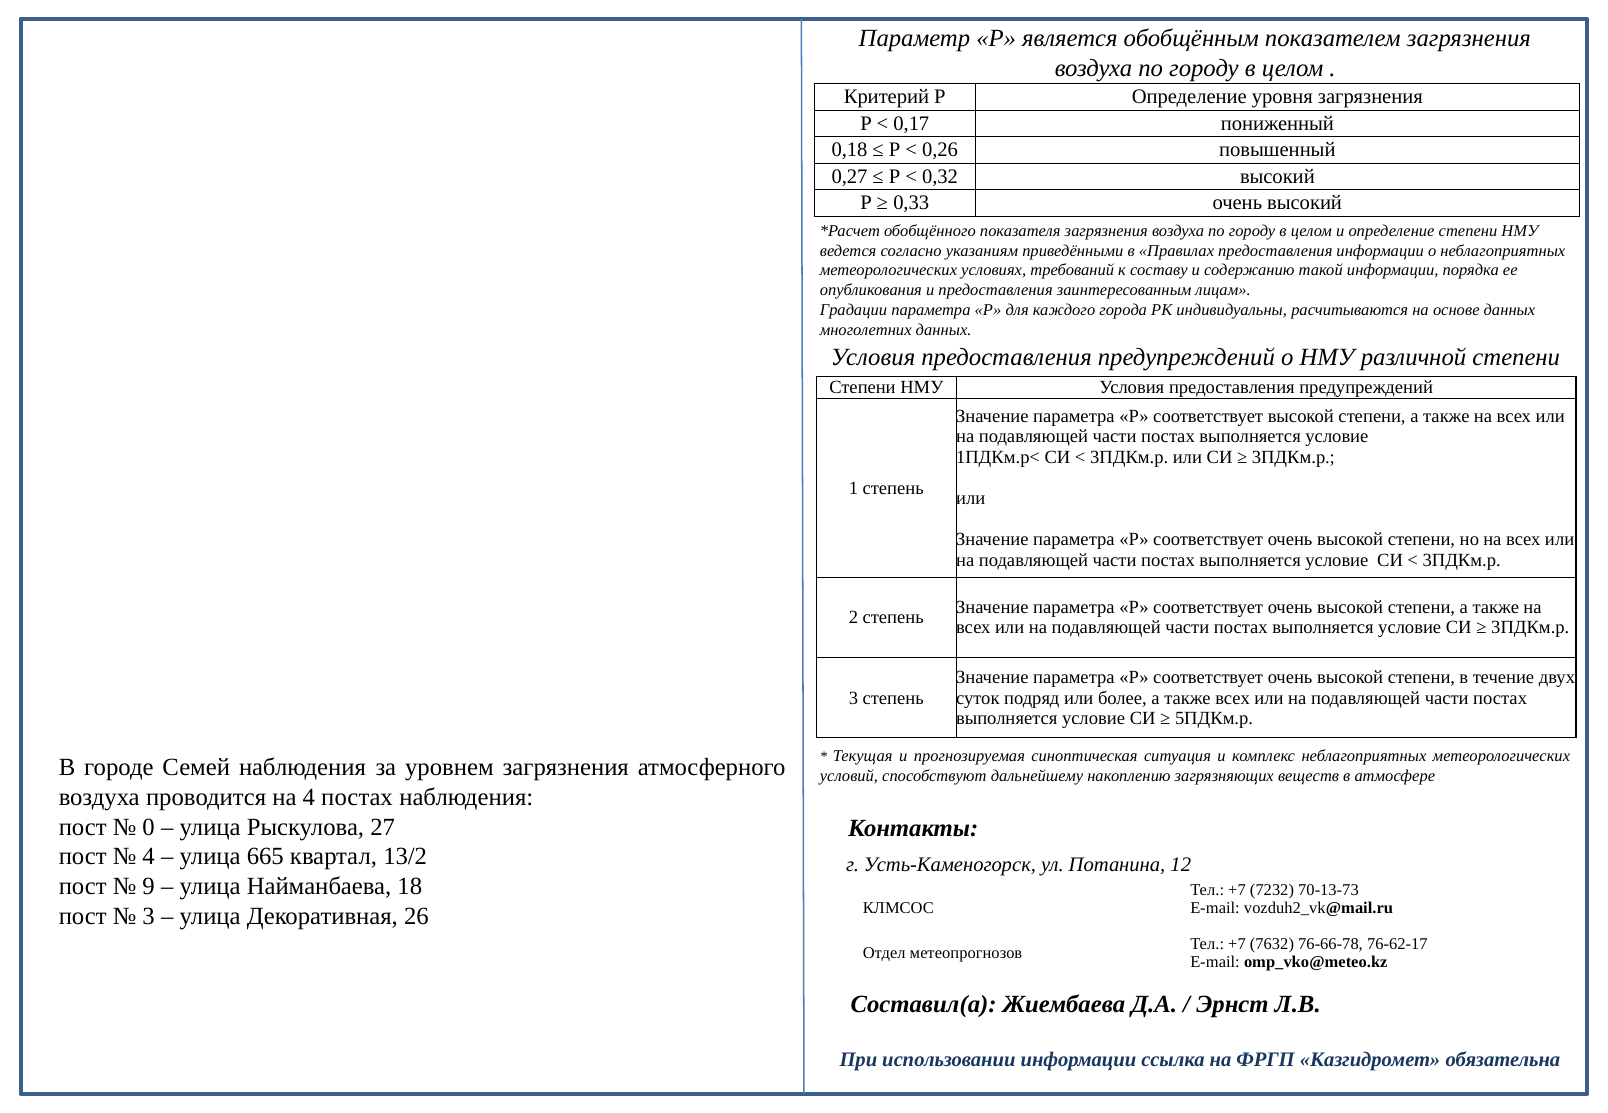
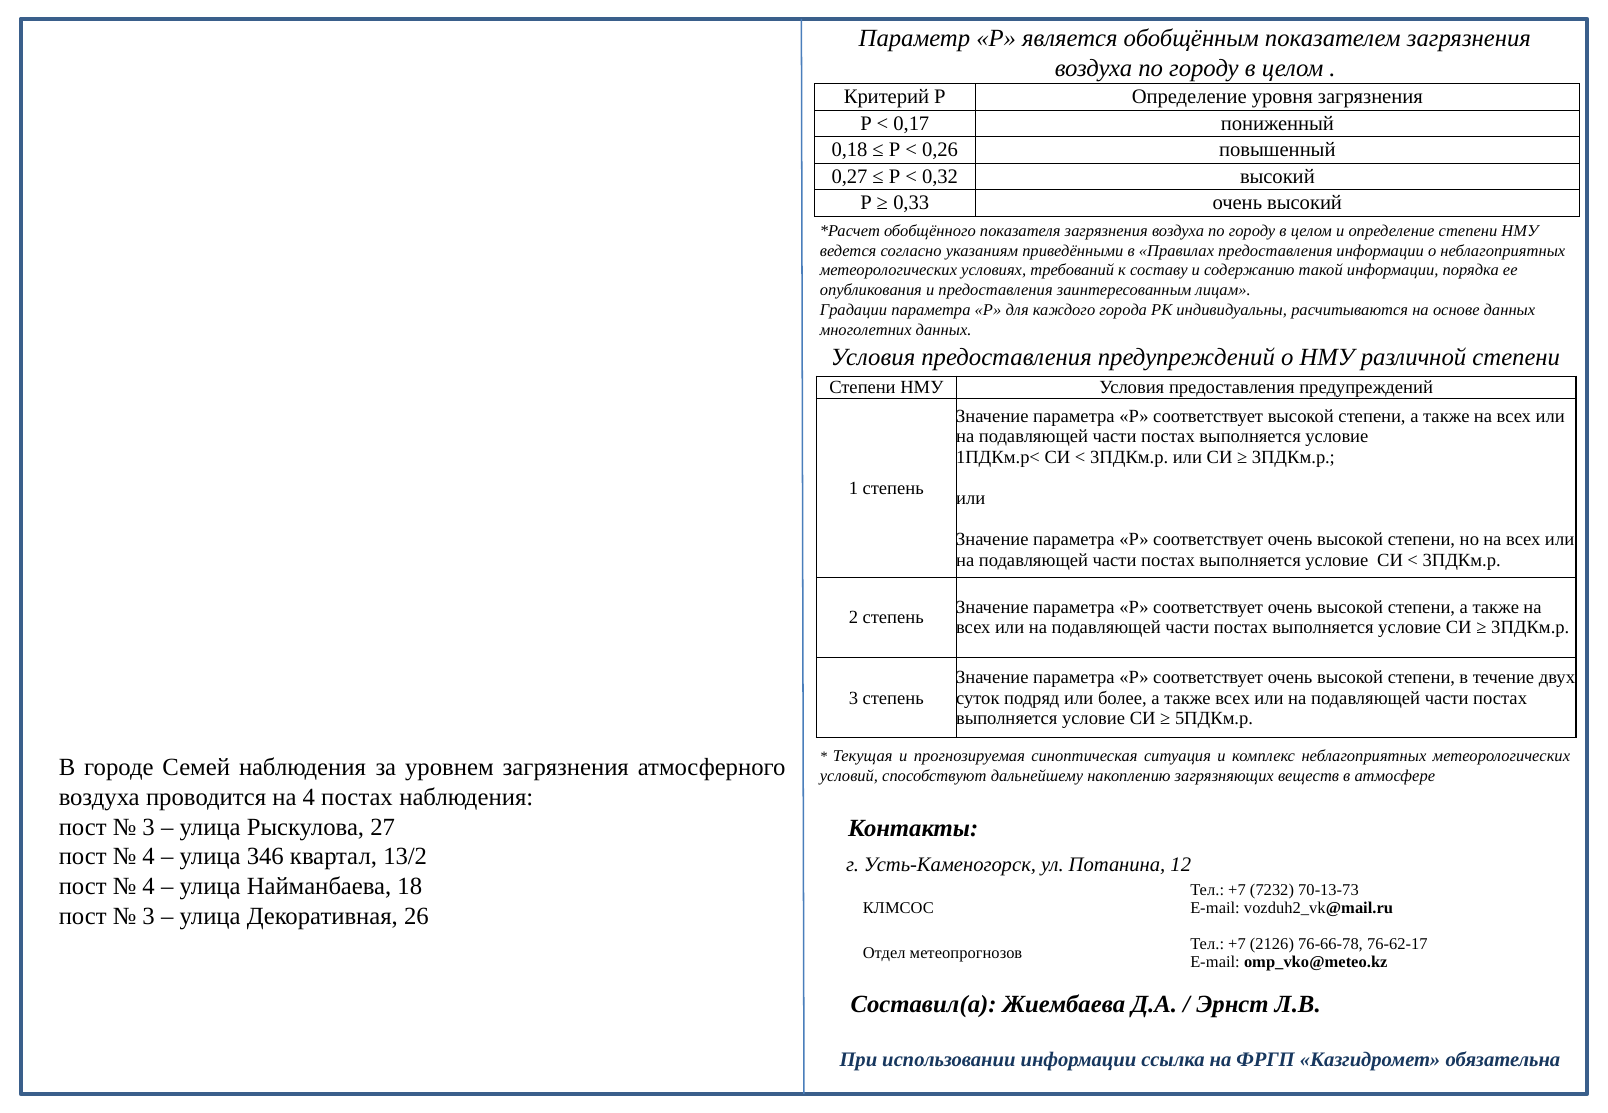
0: 0 -> 3 (149, 827)
665: 665 -> 346 (265, 857)
9: 9 -> 4 (149, 886)
7632: 7632 -> 2126 (1272, 944)
